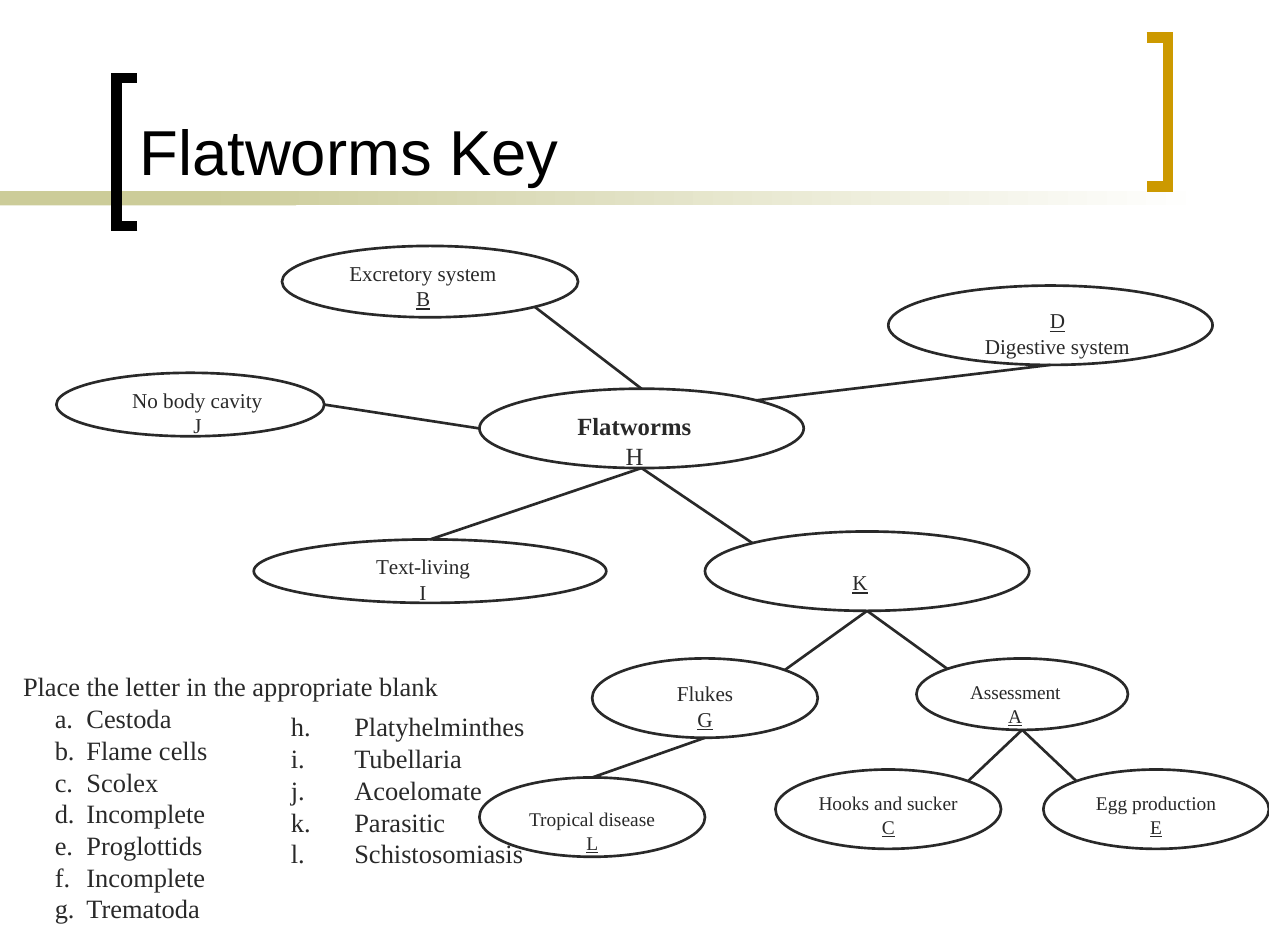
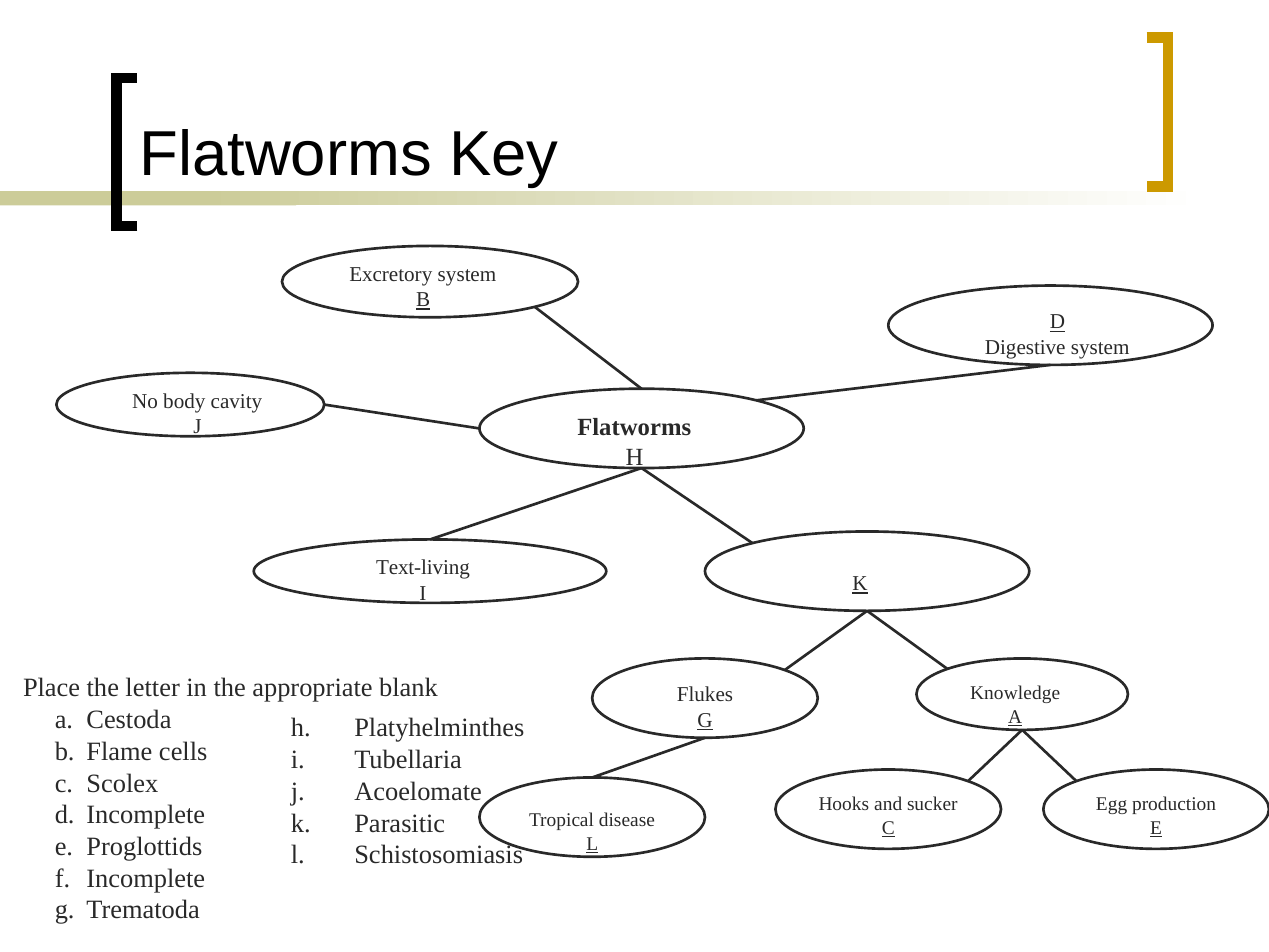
Assessment: Assessment -> Knowledge (1015, 693)
